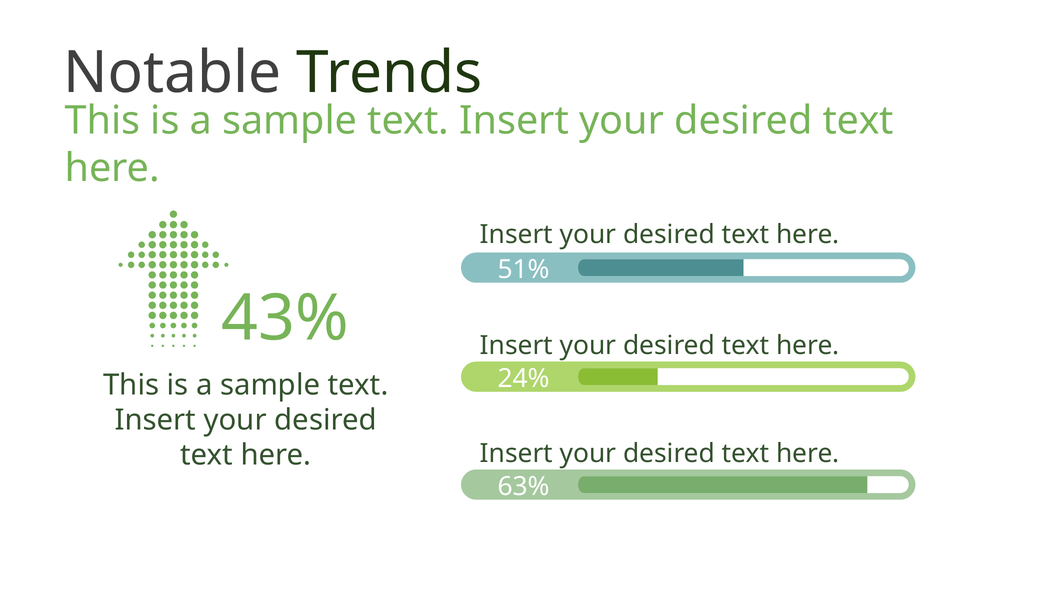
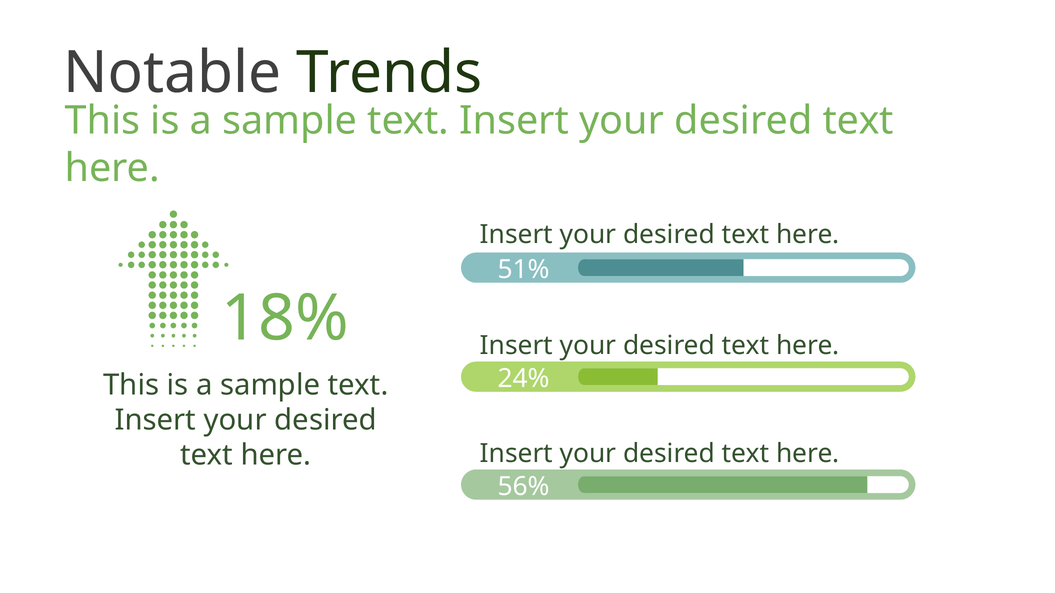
43%: 43% -> 18% (285, 319)
63%: 63% -> 56% (524, 487)
